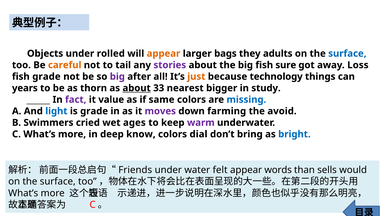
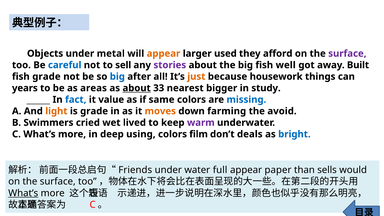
rolled: rolled -> metal (111, 54)
bags: bags -> used (225, 54)
adults: adults -> afford (278, 54)
surface colour: blue -> purple (347, 54)
careful colour: orange -> blue (65, 65)
tail: tail -> sell (123, 65)
sure: sure -> well (286, 65)
Loss: Loss -> Built (358, 65)
big colour: purple -> blue (117, 77)
technology: technology -> housework (276, 77)
thorn: thorn -> areas (94, 88)
fact colour: purple -> blue (76, 100)
light colour: blue -> orange (56, 111)
moves colour: purple -> orange (160, 111)
ages: ages -> lived (134, 123)
know: know -> using (141, 134)
dial: dial -> film (199, 134)
bring: bring -> deals (250, 134)
felt: felt -> full (220, 170)
words: words -> paper (278, 170)
What’s underline: none -> present (23, 193)
